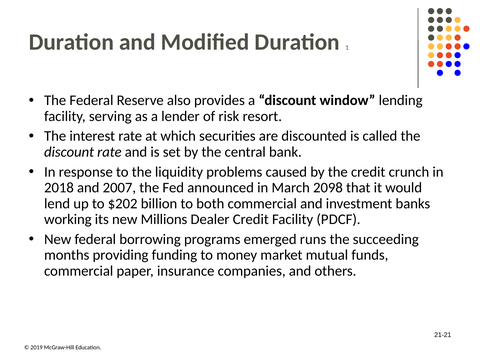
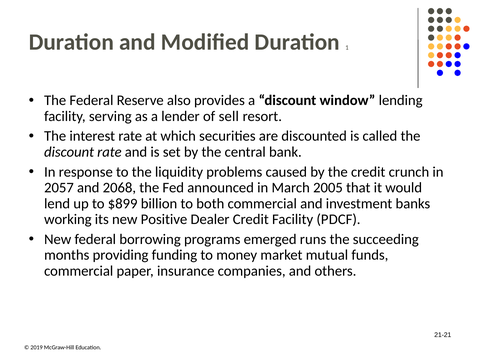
risk: risk -> sell (229, 116)
2018: 2018 -> 2057 (59, 188)
2007: 2007 -> 2068 (119, 188)
2098: 2098 -> 2005 (328, 188)
$202: $202 -> $899 (123, 204)
Millions: Millions -> Positive (164, 219)
